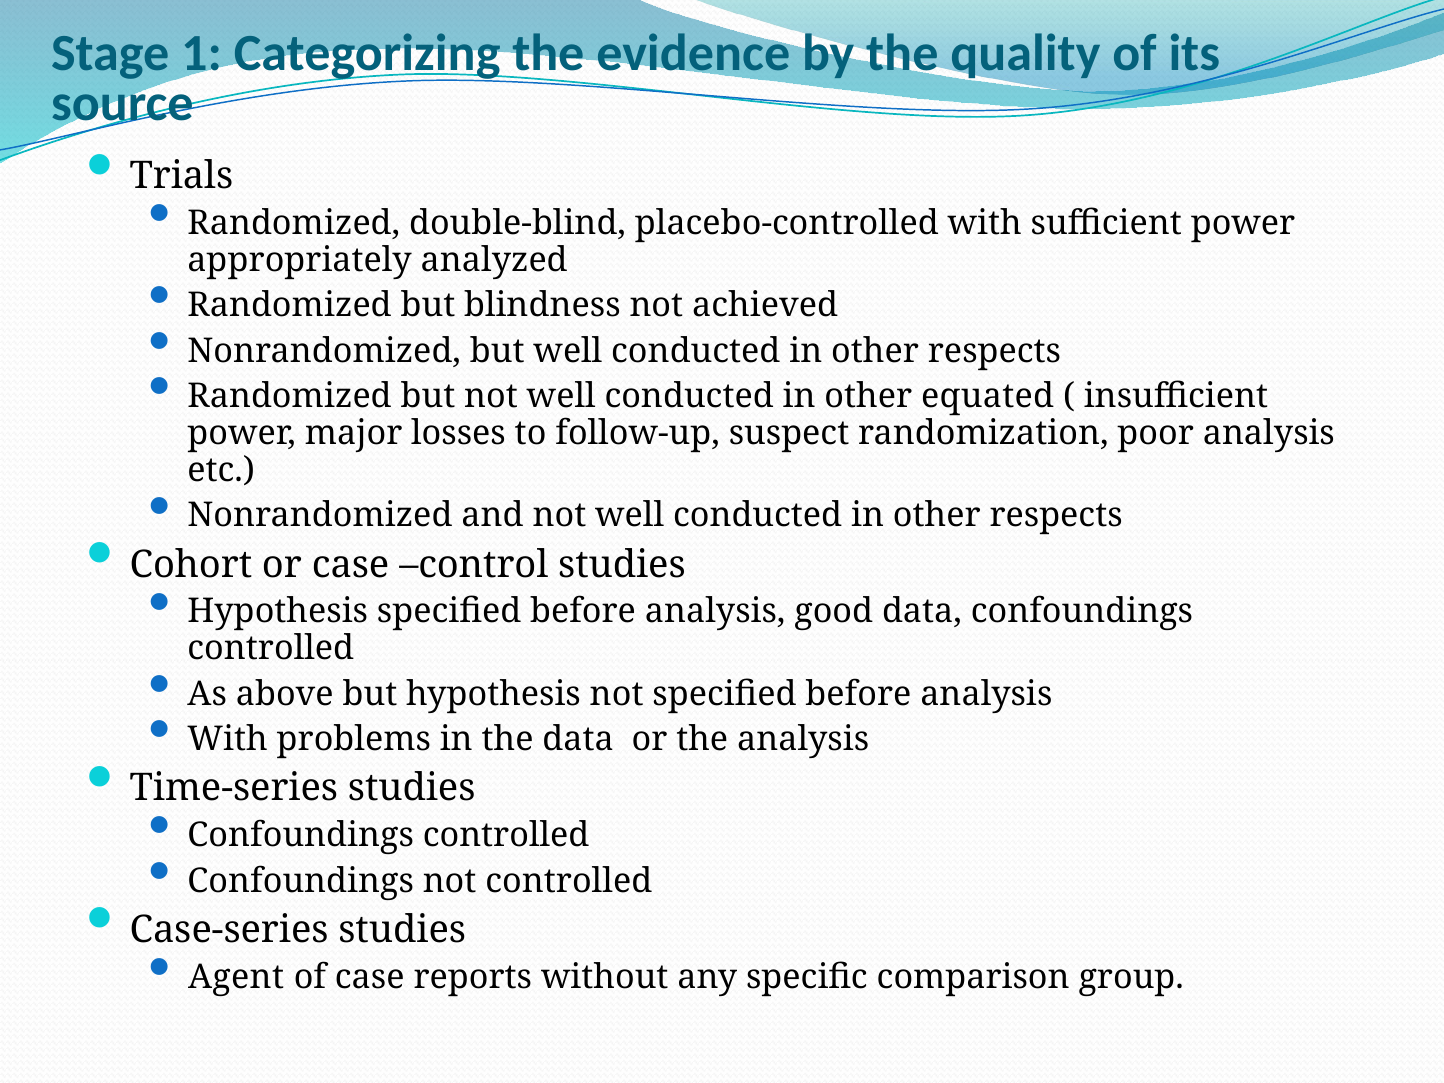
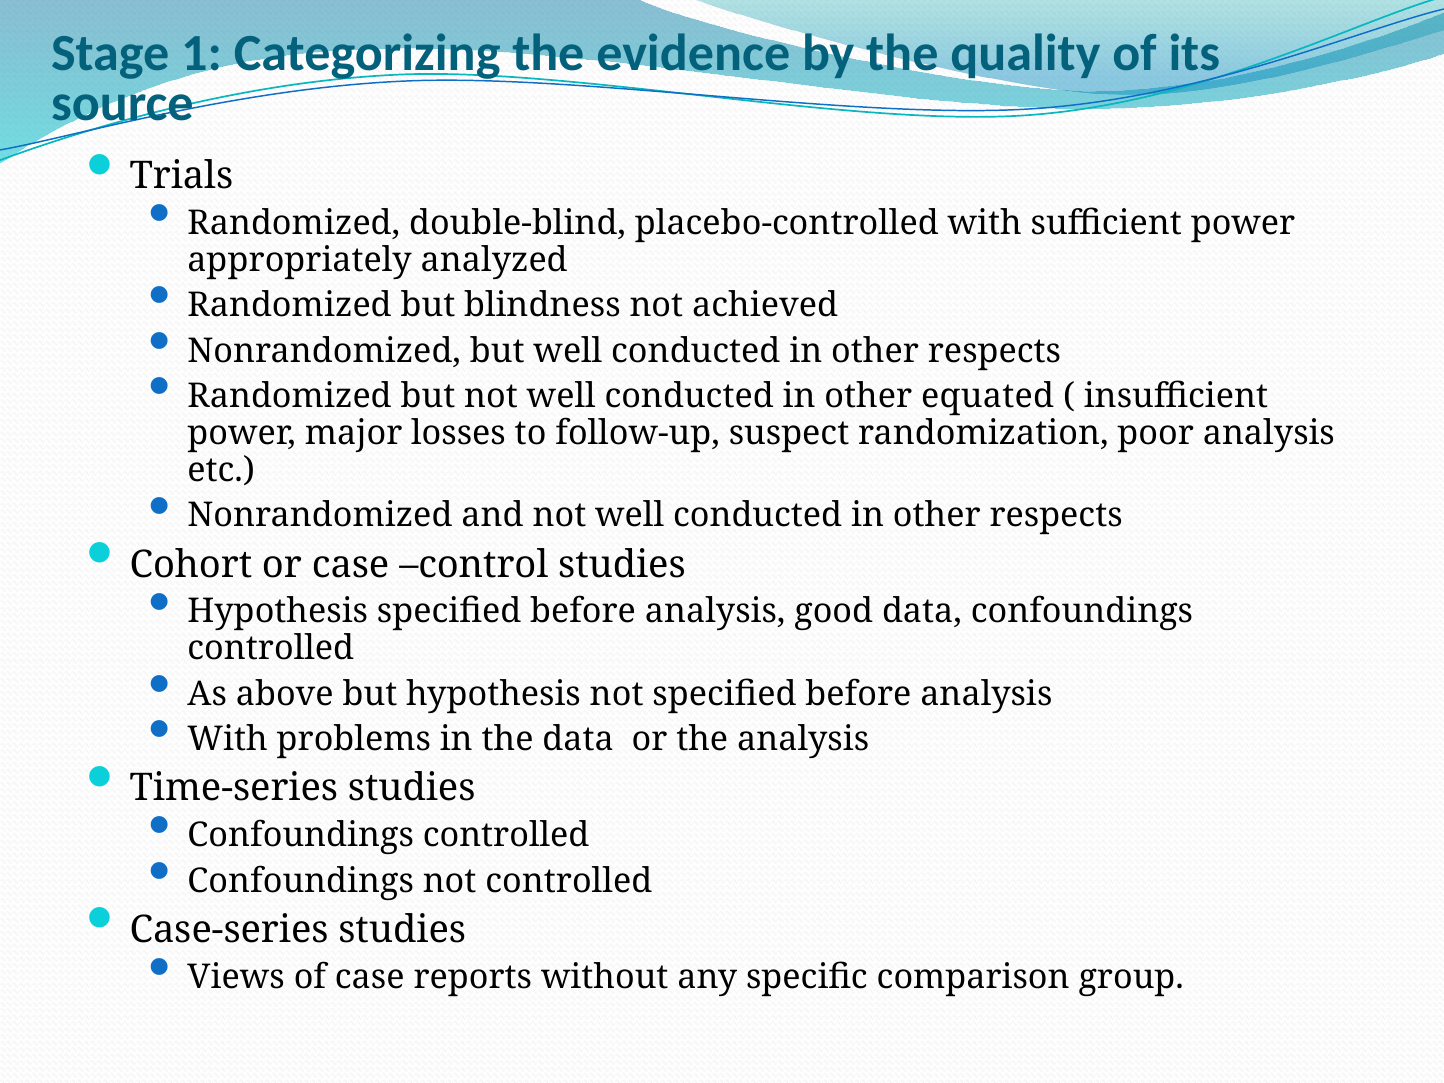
Agent: Agent -> Views (236, 977)
